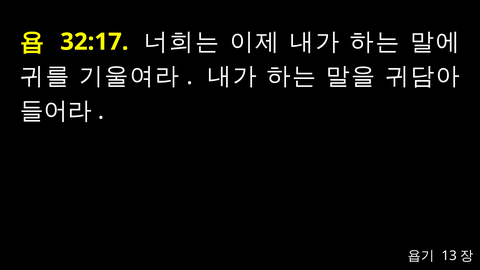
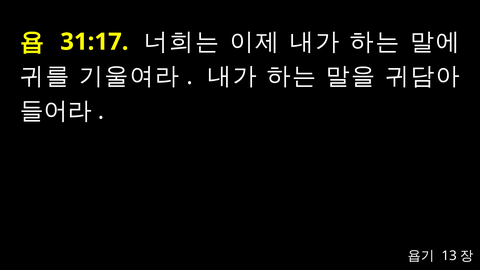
32:17: 32:17 -> 31:17 (94, 42)
